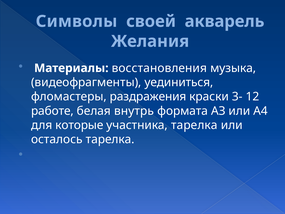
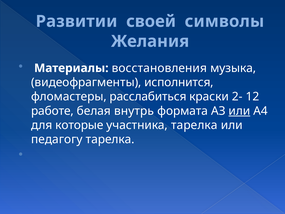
Символы: Символы -> Развитии (77, 21)
акварель: акварель -> символы (224, 21)
уединиться: уединиться -> исполнится (179, 82)
раздражения: раздражения -> расслабиться (148, 97)
3-: 3- -> 2- (237, 97)
или underline: none -> present (239, 111)
осталось: осталось -> педагогу (57, 139)
